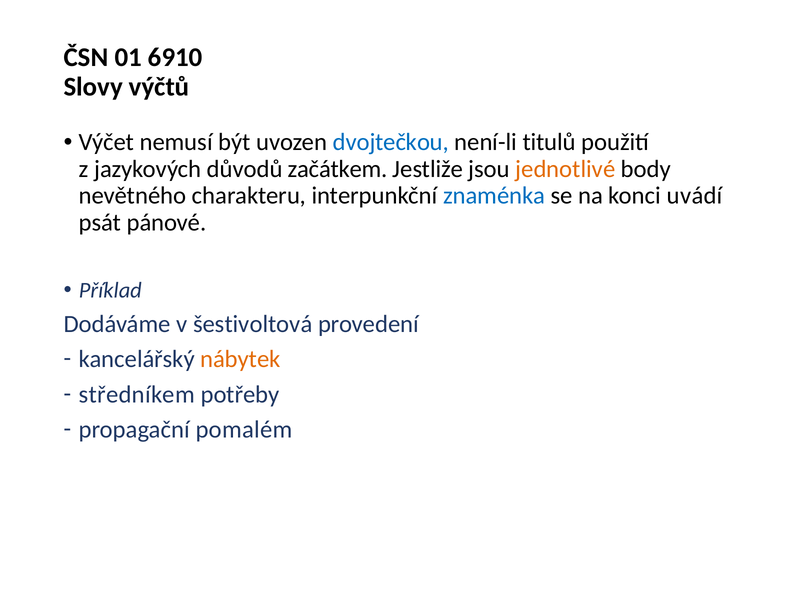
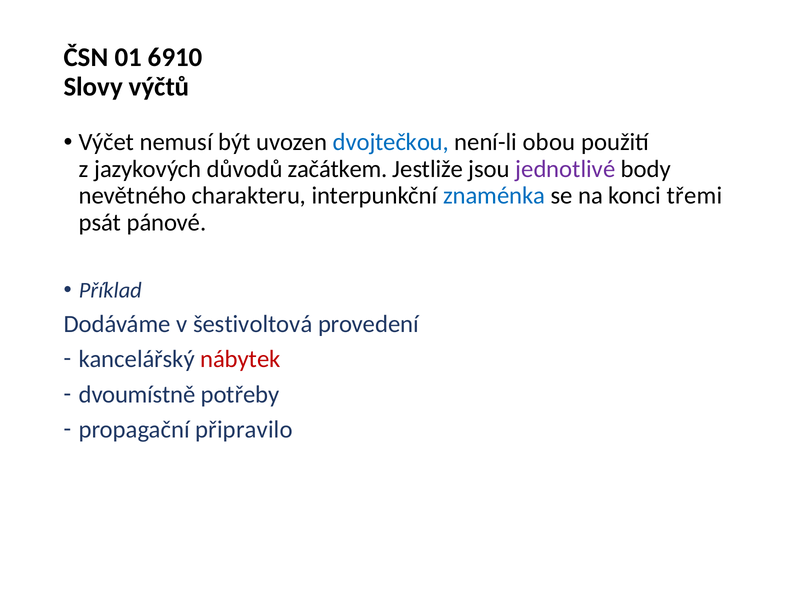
titulů: titulů -> obou (549, 142)
jednotlivé colour: orange -> purple (565, 169)
uvádí: uvádí -> třemi (695, 196)
nábytek colour: orange -> red (240, 359)
středníkem: středníkem -> dvoumístně (137, 394)
pomalém: pomalém -> připravilo (244, 429)
